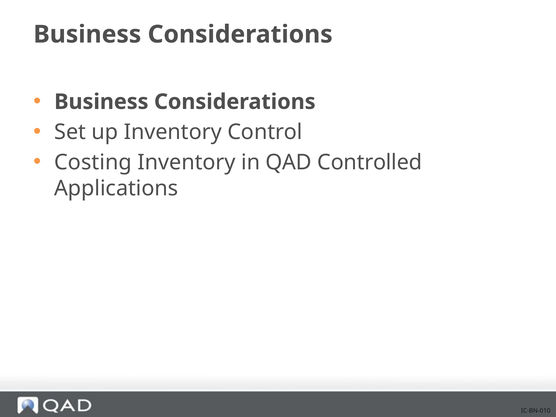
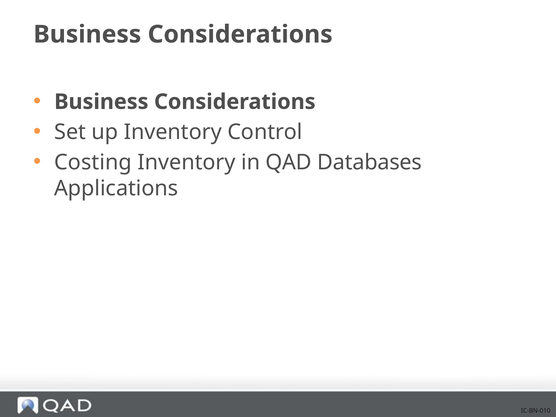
Controlled: Controlled -> Databases (370, 162)
